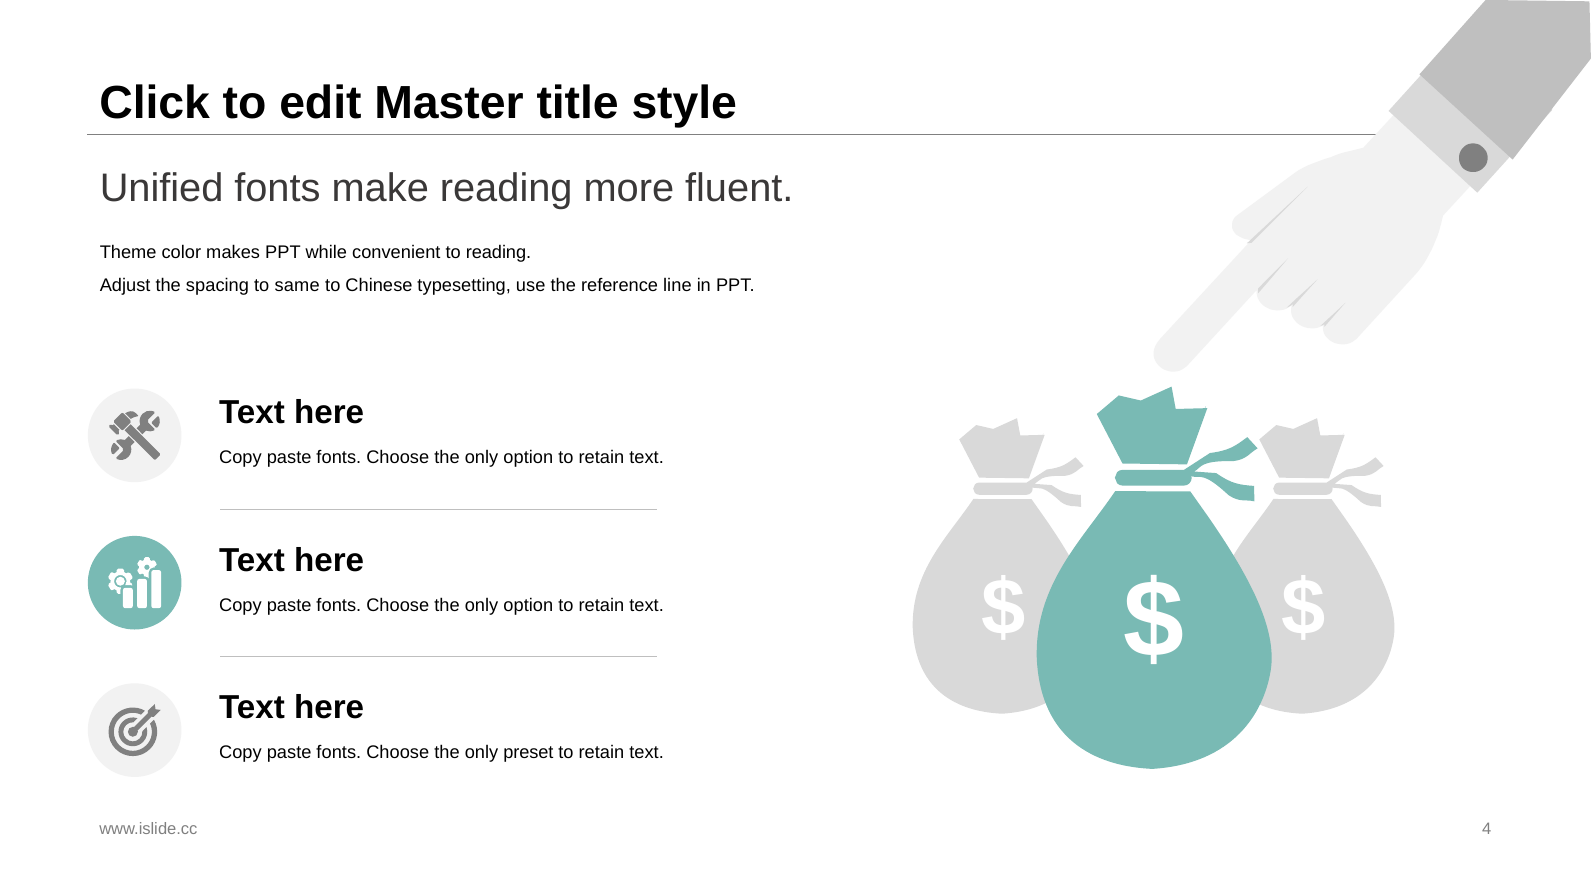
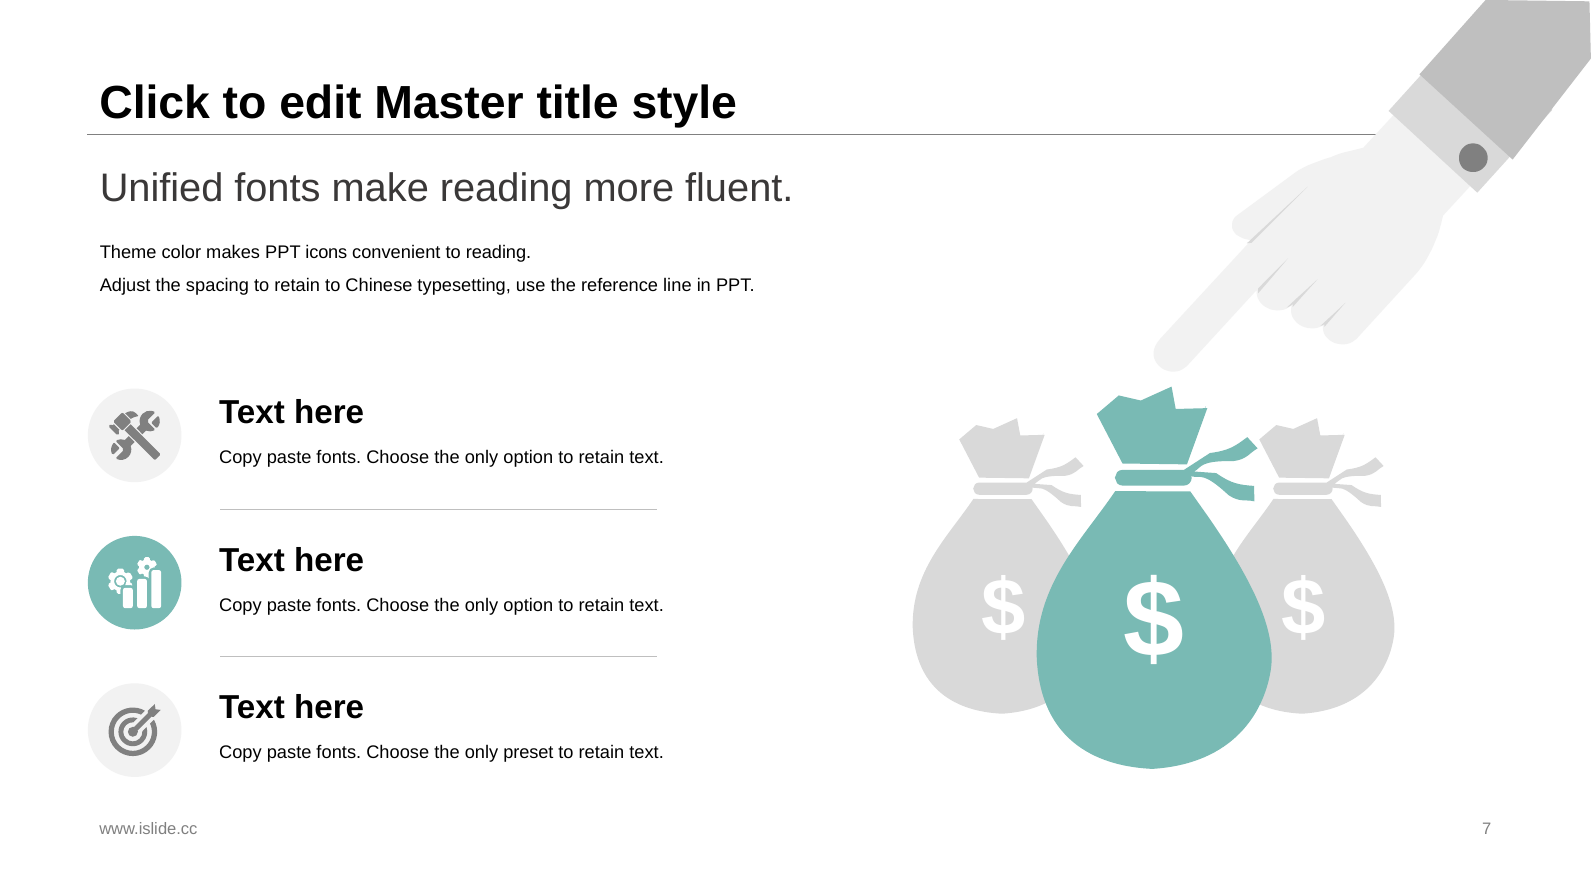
while: while -> icons (326, 253)
spacing to same: same -> retain (297, 285)
4: 4 -> 7 (1487, 829)
